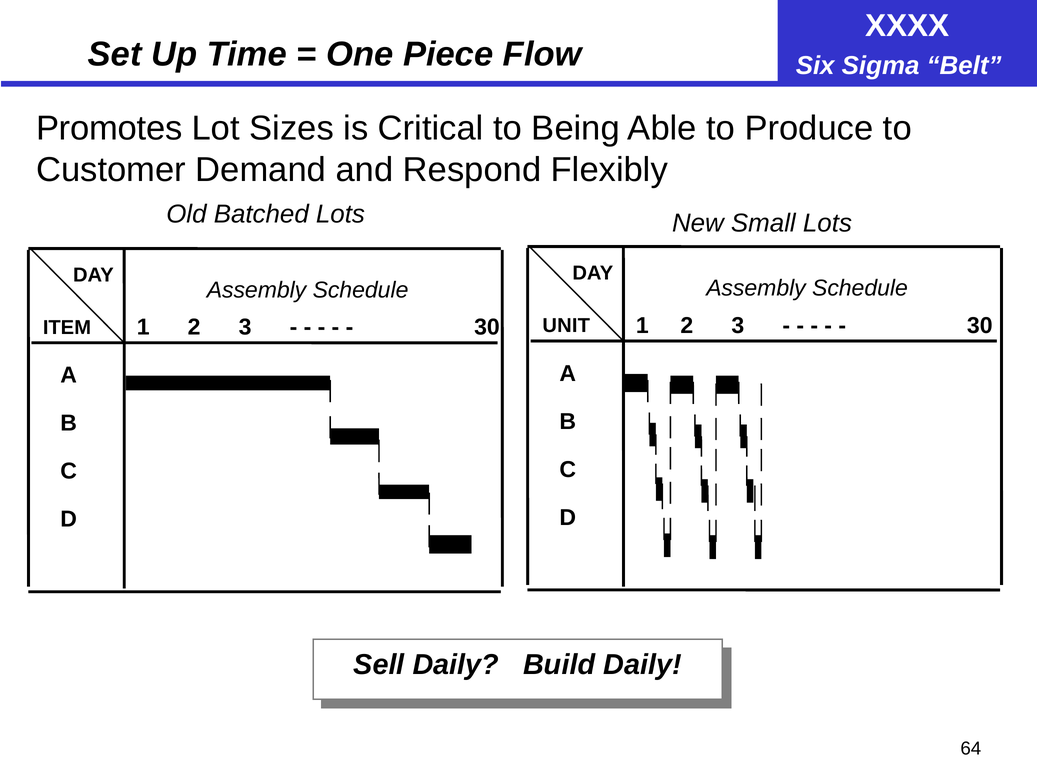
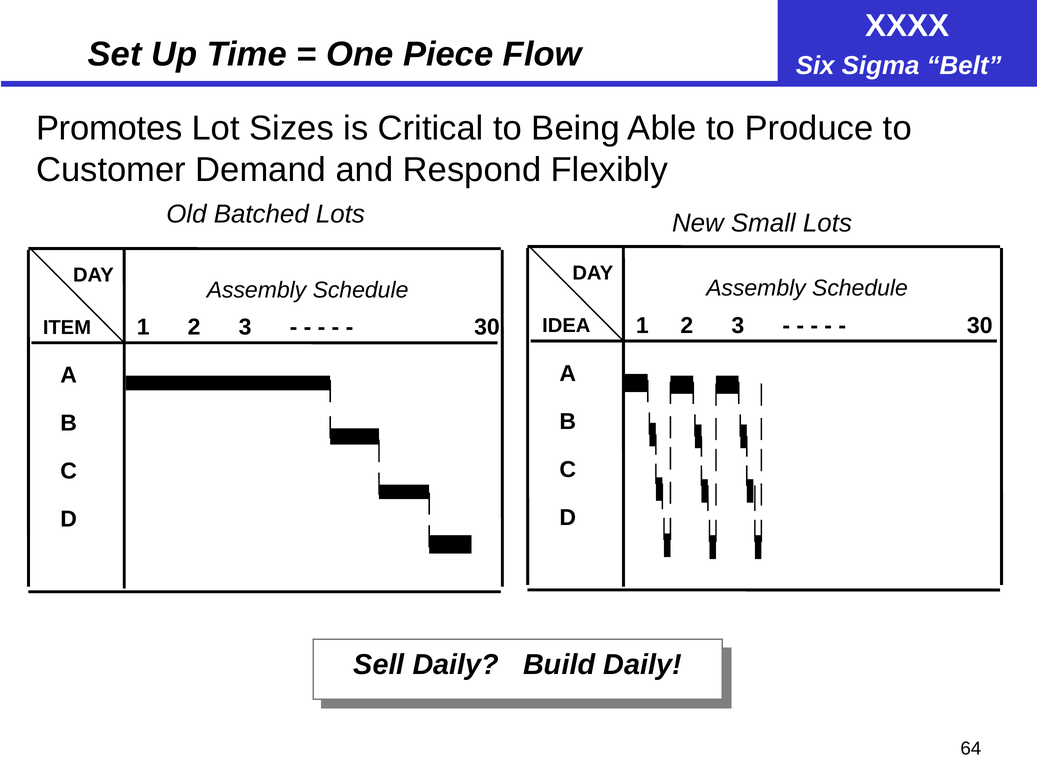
UNIT: UNIT -> IDEA (566, 326)
